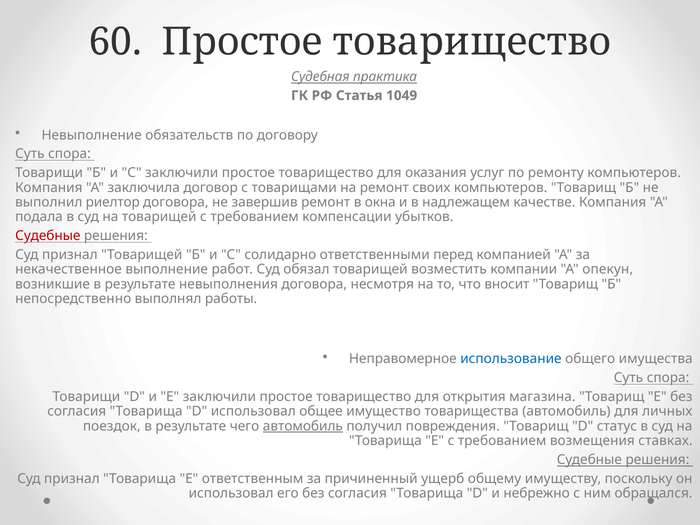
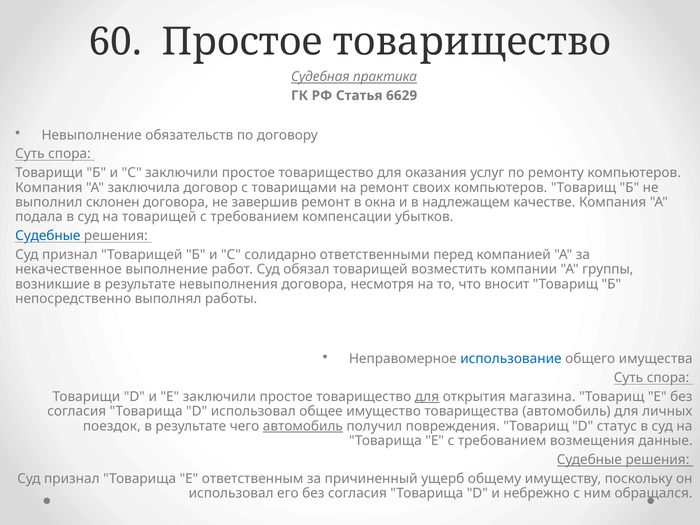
1049: 1049 -> 6629 (402, 96)
риелтор: риелтор -> склонен (113, 202)
Судебные colour: red -> blue (48, 236)
опекун: опекун -> группы (608, 269)
для underline: none -> present (427, 397)
ставках: ставках -> данные (666, 441)
